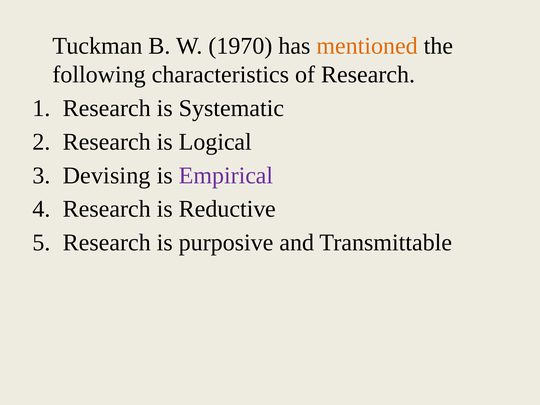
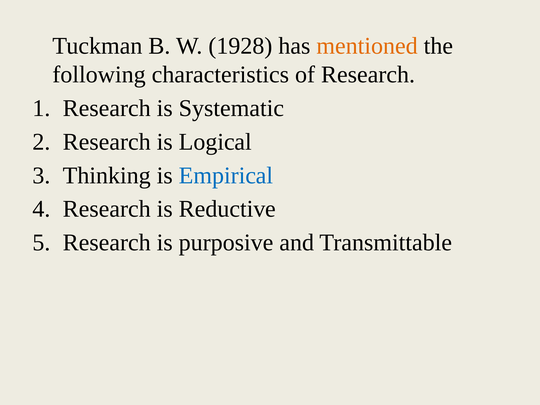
1970: 1970 -> 1928 (240, 46)
Devising: Devising -> Thinking (107, 175)
Empirical colour: purple -> blue (226, 175)
